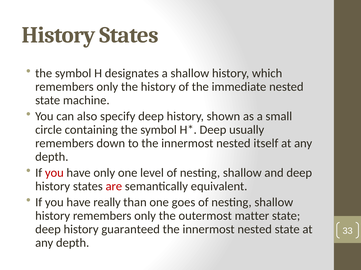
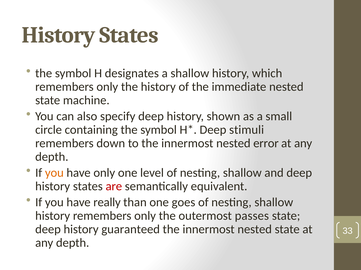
usually: usually -> stimuli (247, 130)
itself: itself -> error (266, 144)
you colour: red -> orange (54, 173)
matter: matter -> passes (252, 216)
